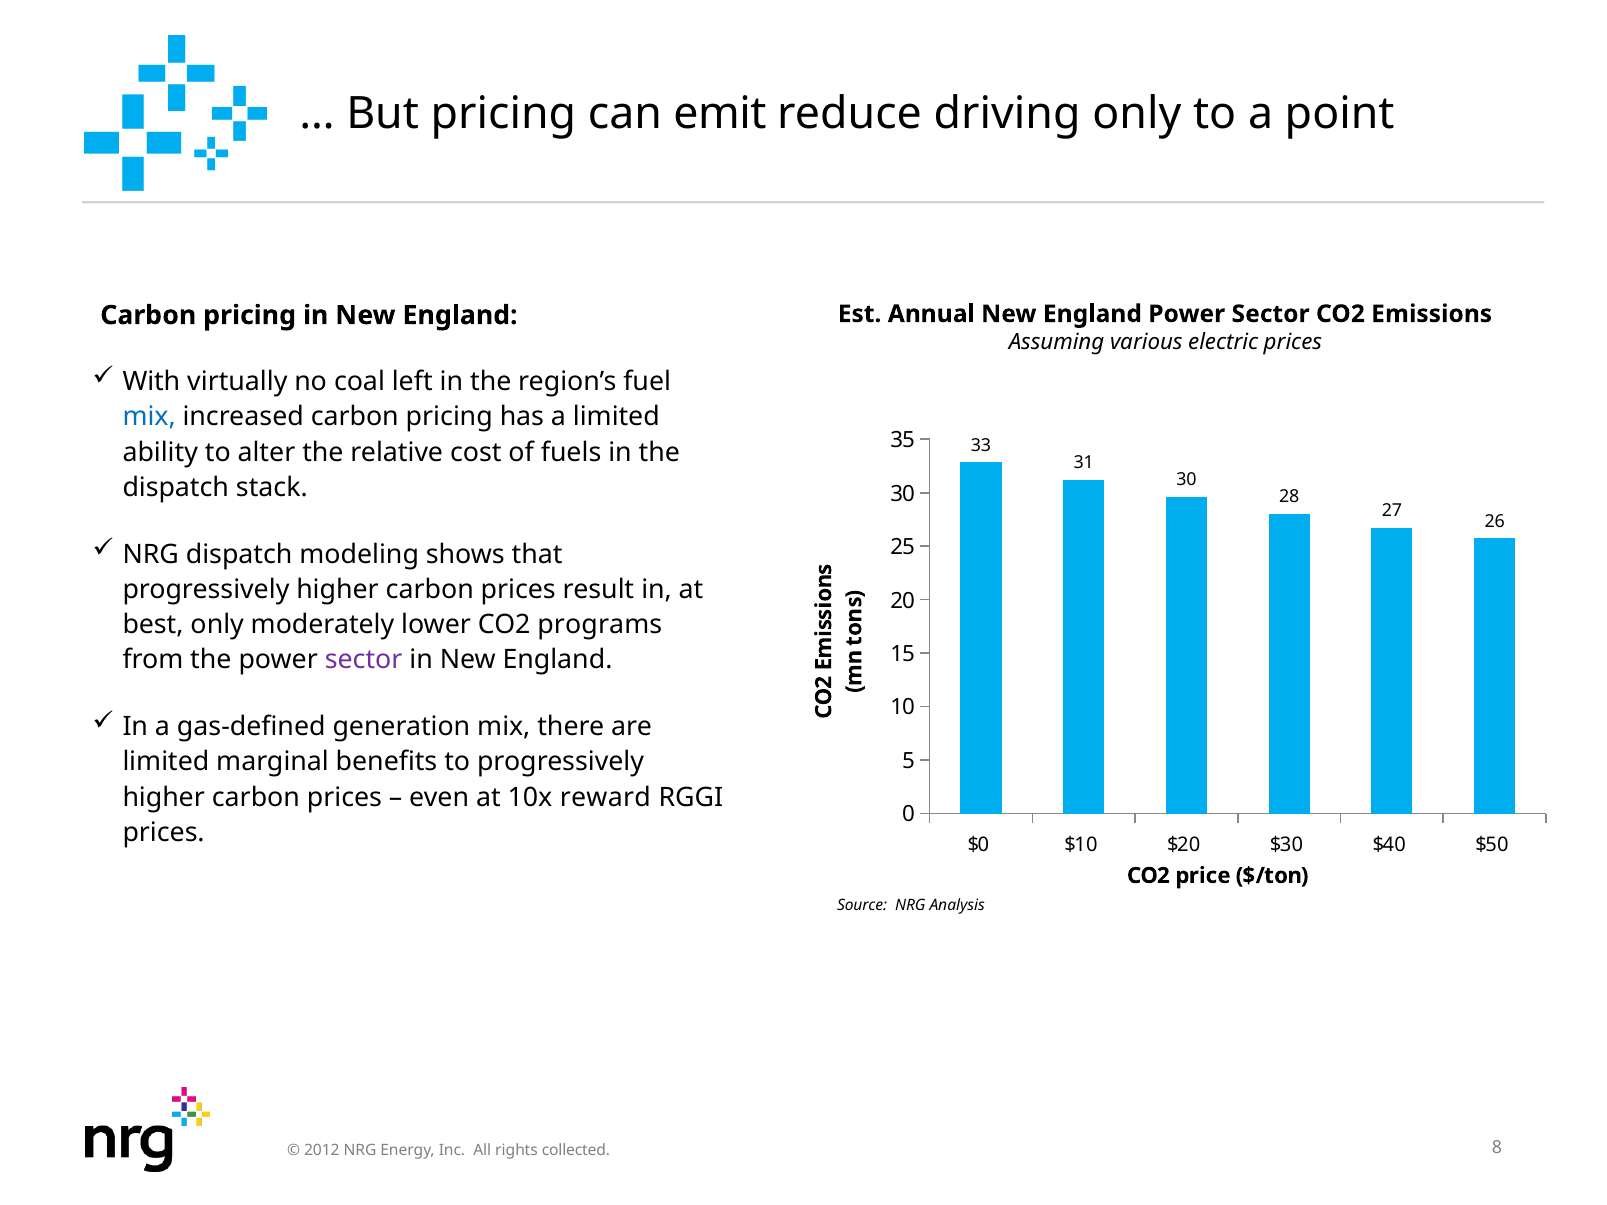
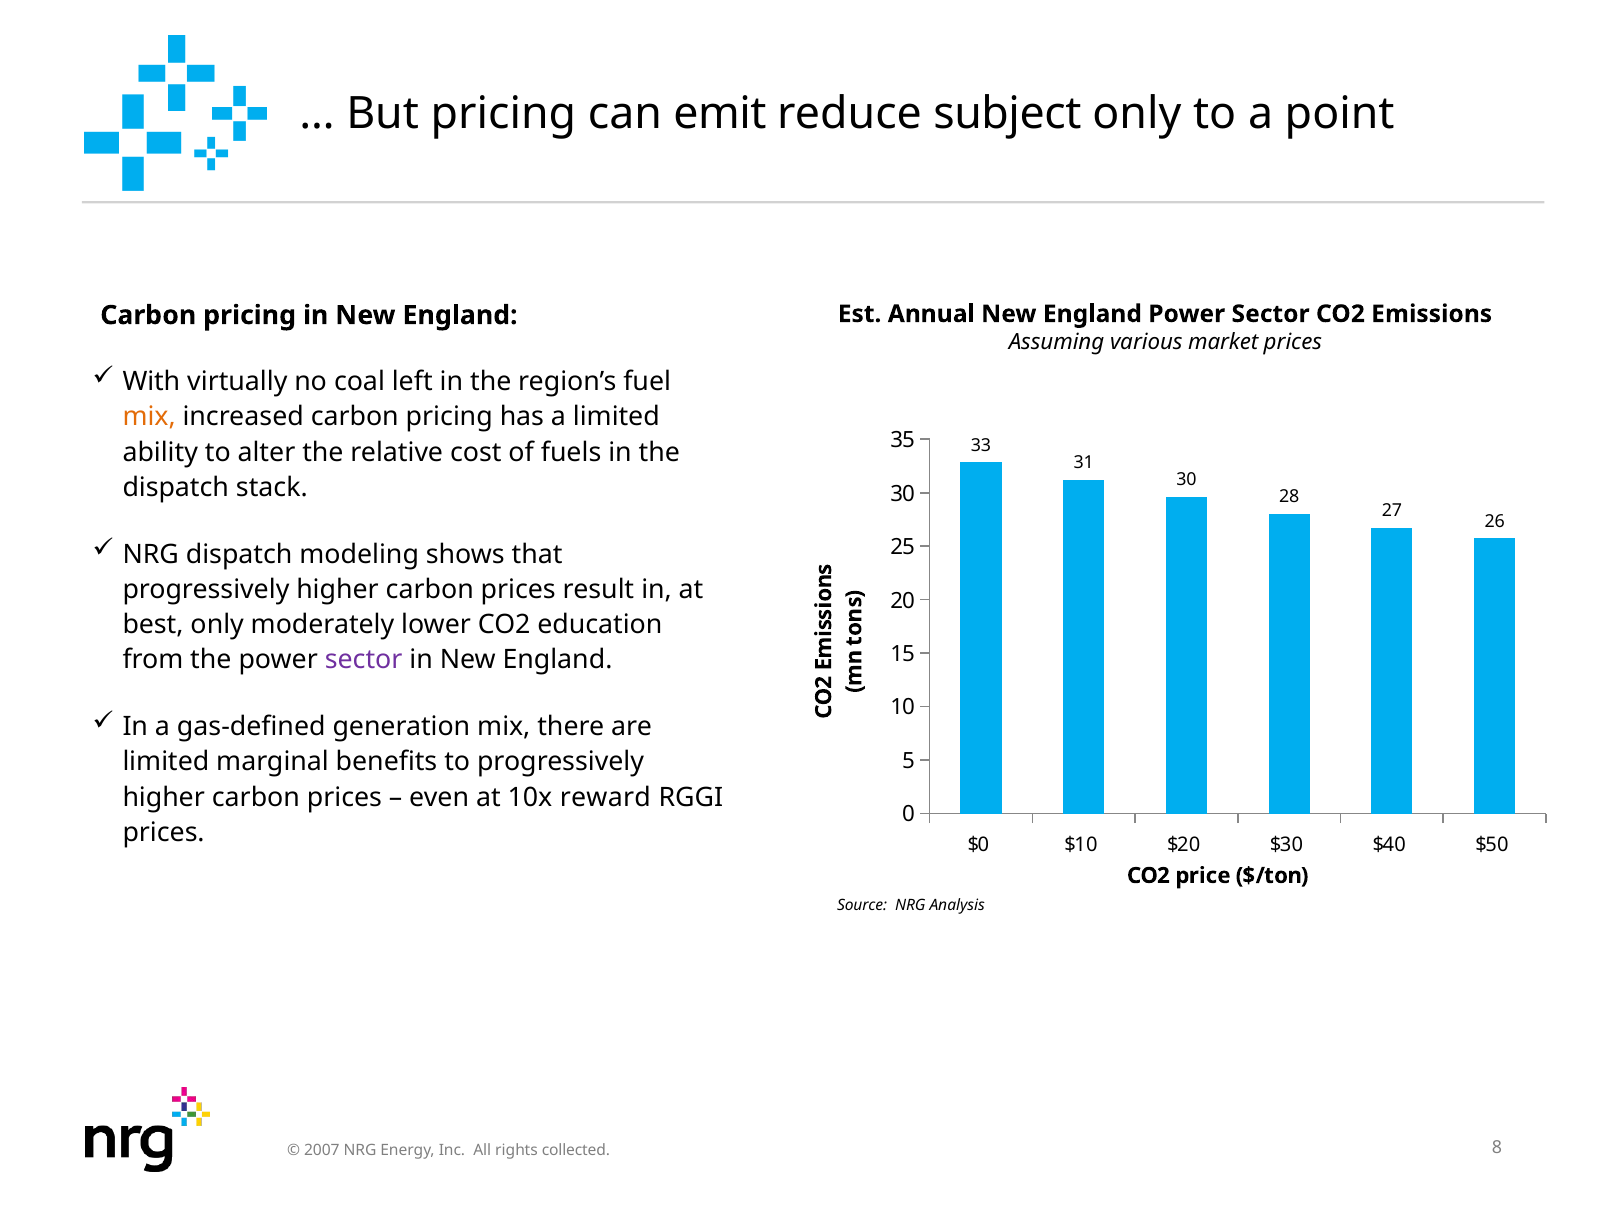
driving: driving -> subject (1007, 113)
electric: electric -> market (1223, 342)
mix colour: blue -> orange (149, 417)
programs: programs -> education (600, 625)
2012: 2012 -> 2007 (322, 1151)
